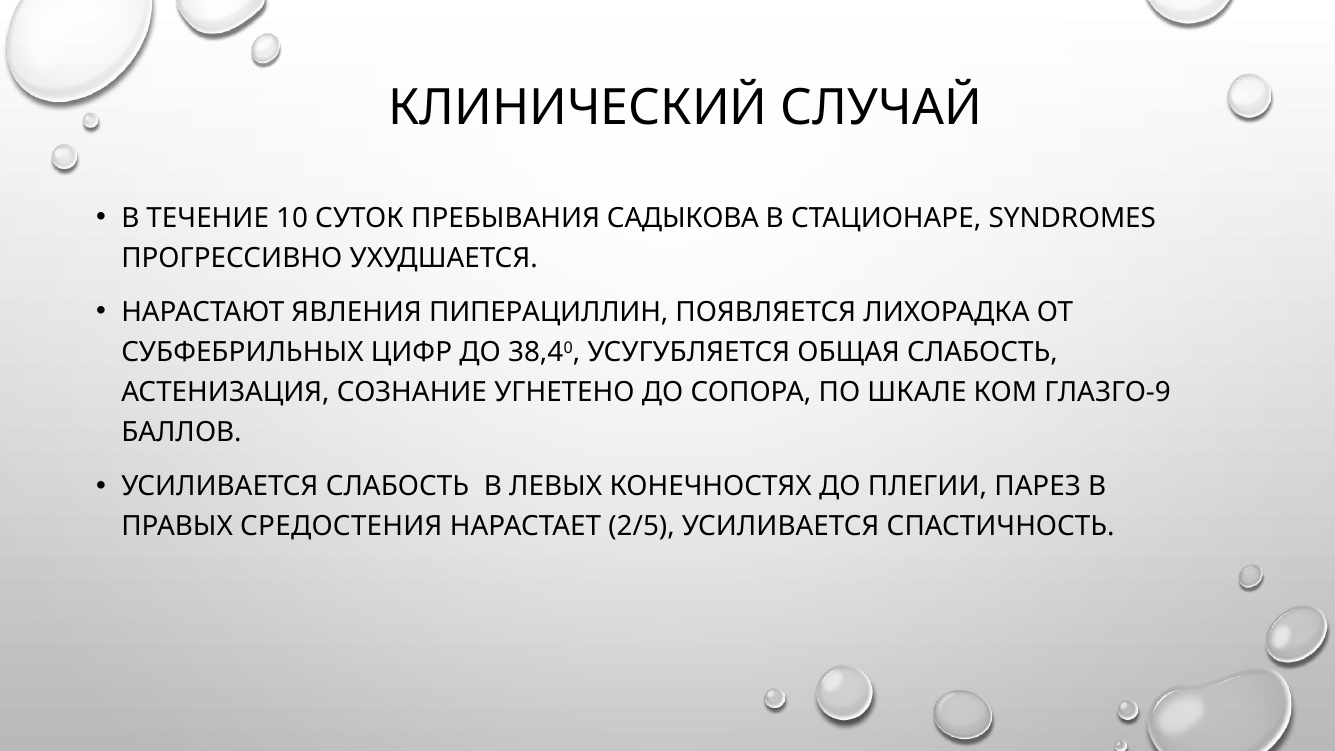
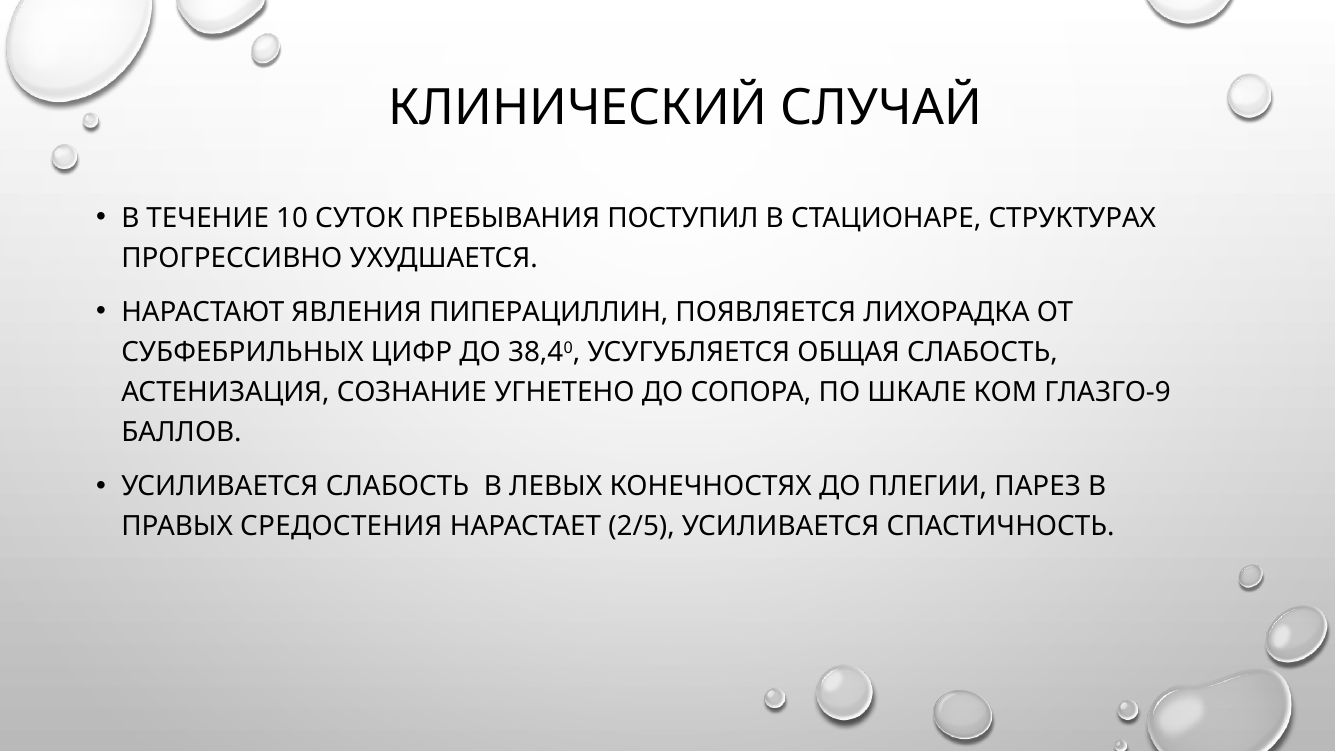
САДЫКОВА: САДЫКОВА -> ПОСТУПИЛ (683, 218)
SYNDROMES: SYNDROMES -> СТРУКТУРАХ (1072, 218)
